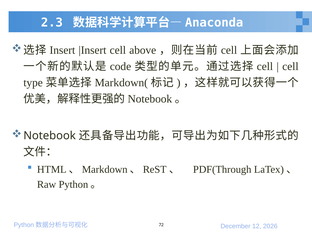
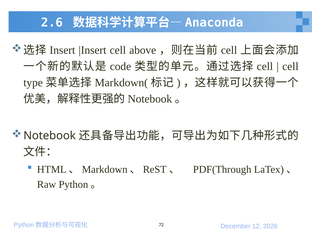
2.3: 2.3 -> 2.6 (52, 23)
